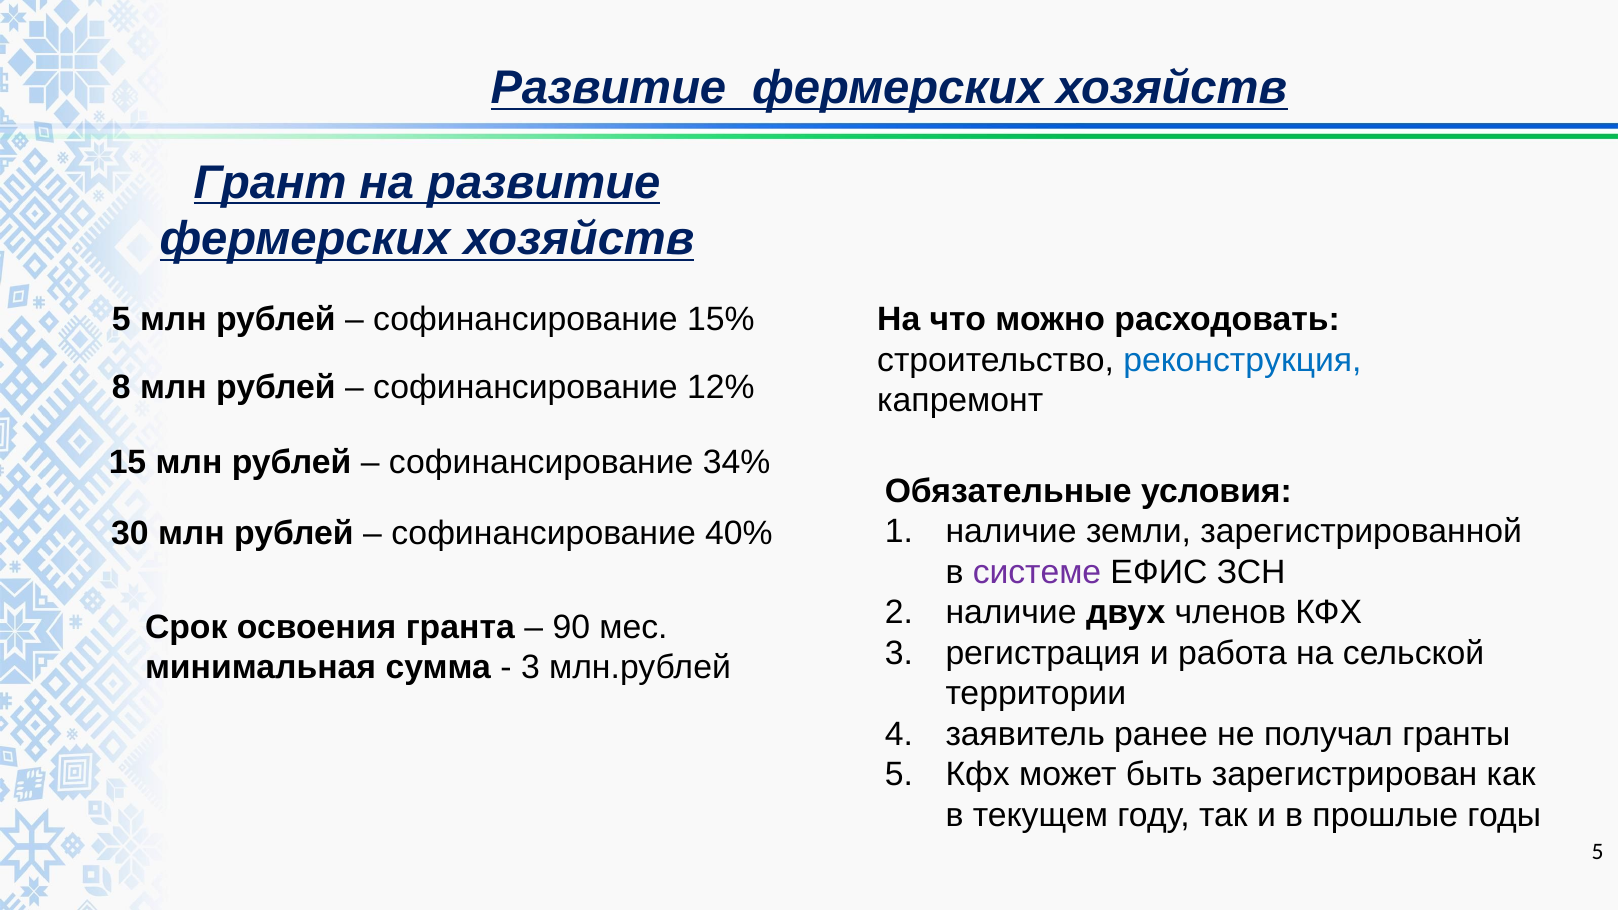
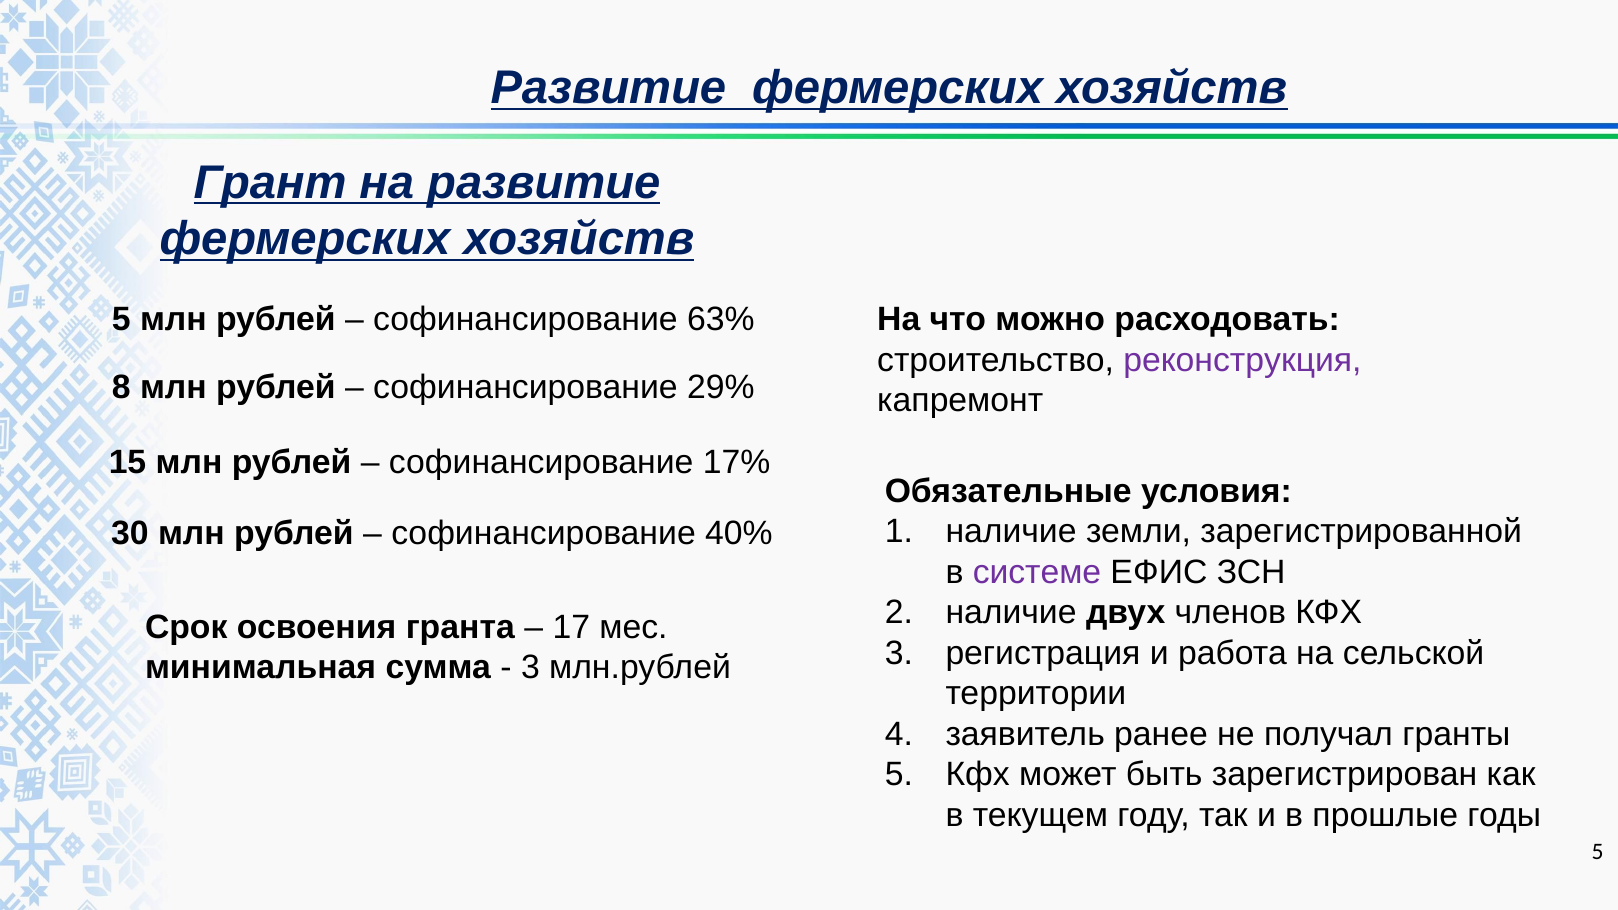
15%: 15% -> 63% (721, 319)
реконструкция colour: blue -> purple (1242, 360)
12%: 12% -> 29% (721, 387)
34%: 34% -> 17% (737, 462)
90: 90 -> 17 (571, 627)
